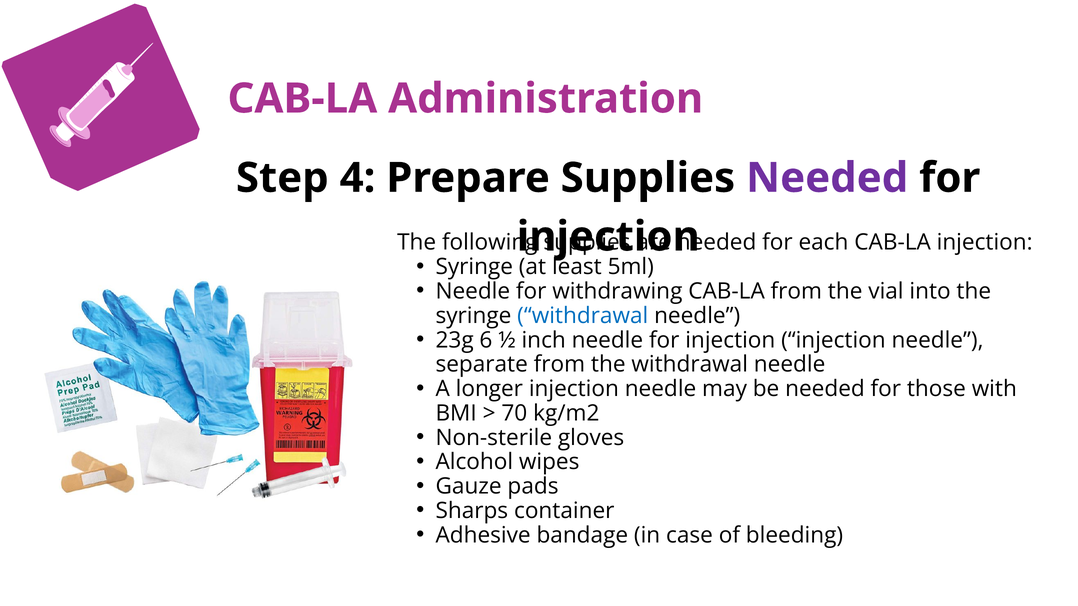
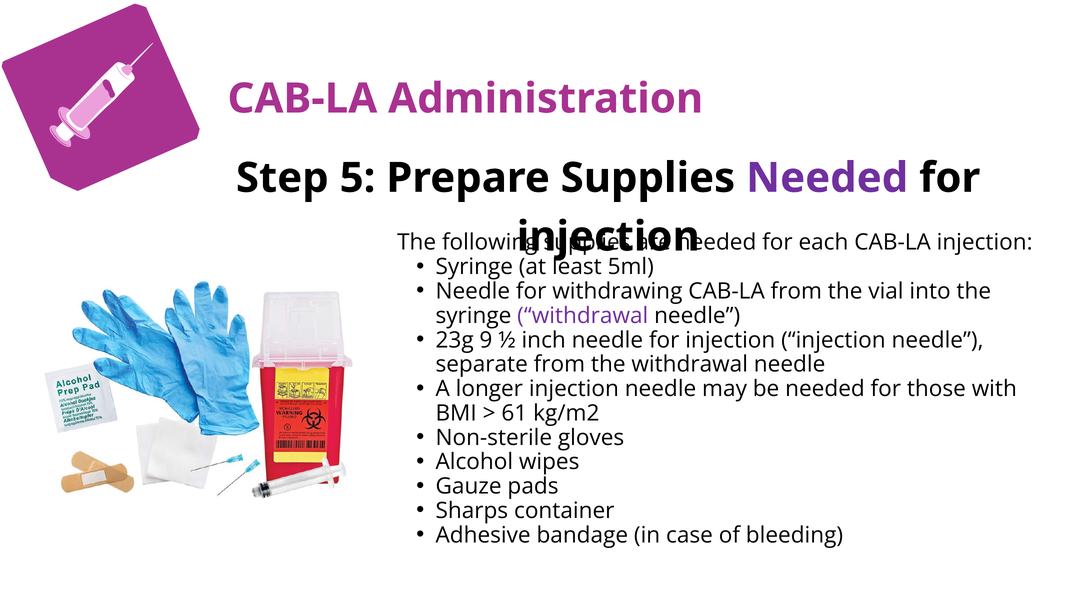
4: 4 -> 5 (358, 178)
withdrawal colour: blue -> purple (583, 316)
6: 6 -> 9 (486, 340)
70: 70 -> 61 (514, 413)
